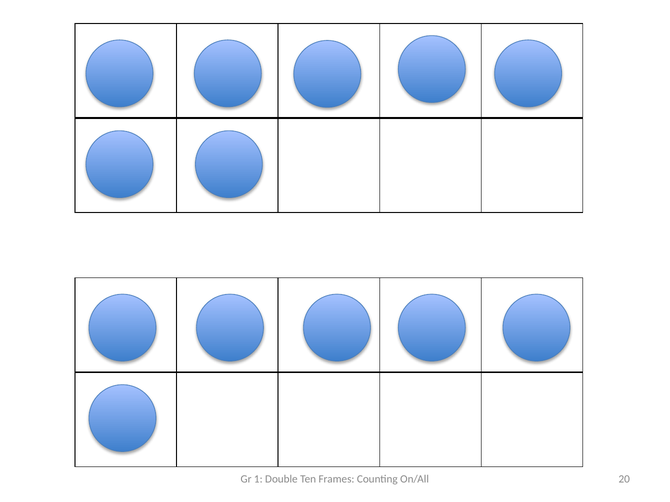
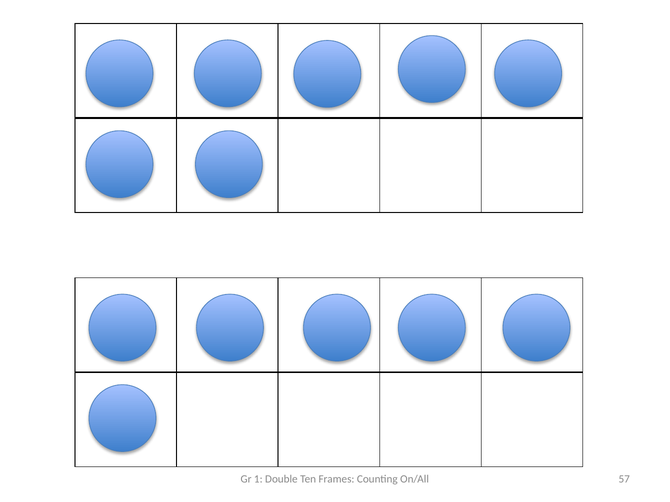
20: 20 -> 57 (624, 480)
